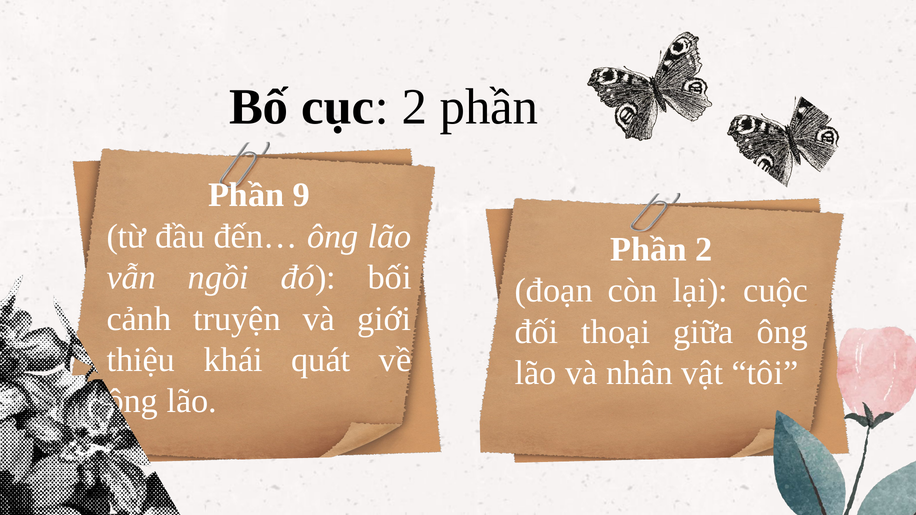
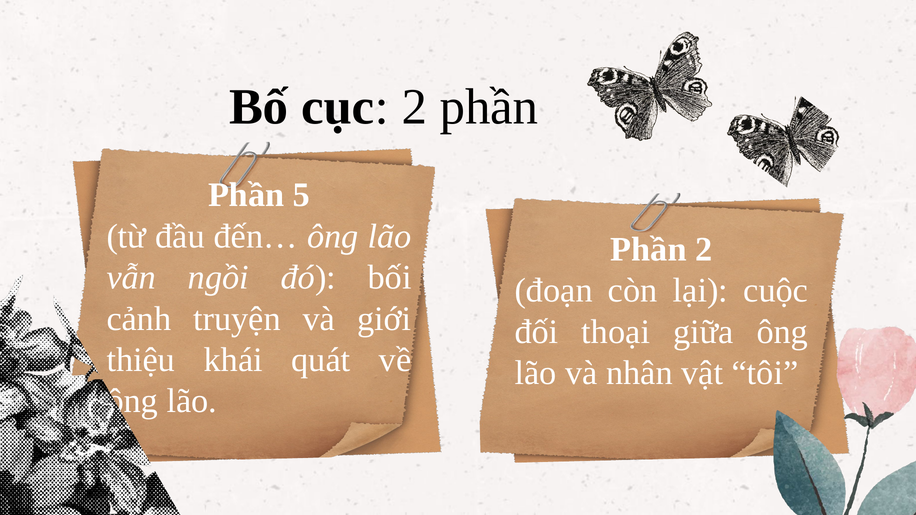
9: 9 -> 5 (301, 195)
